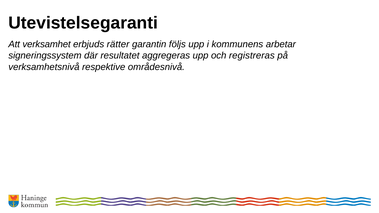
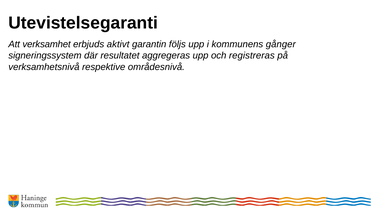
rätter: rätter -> aktivt (118, 44)
arbetar: arbetar -> gånger (281, 44)
